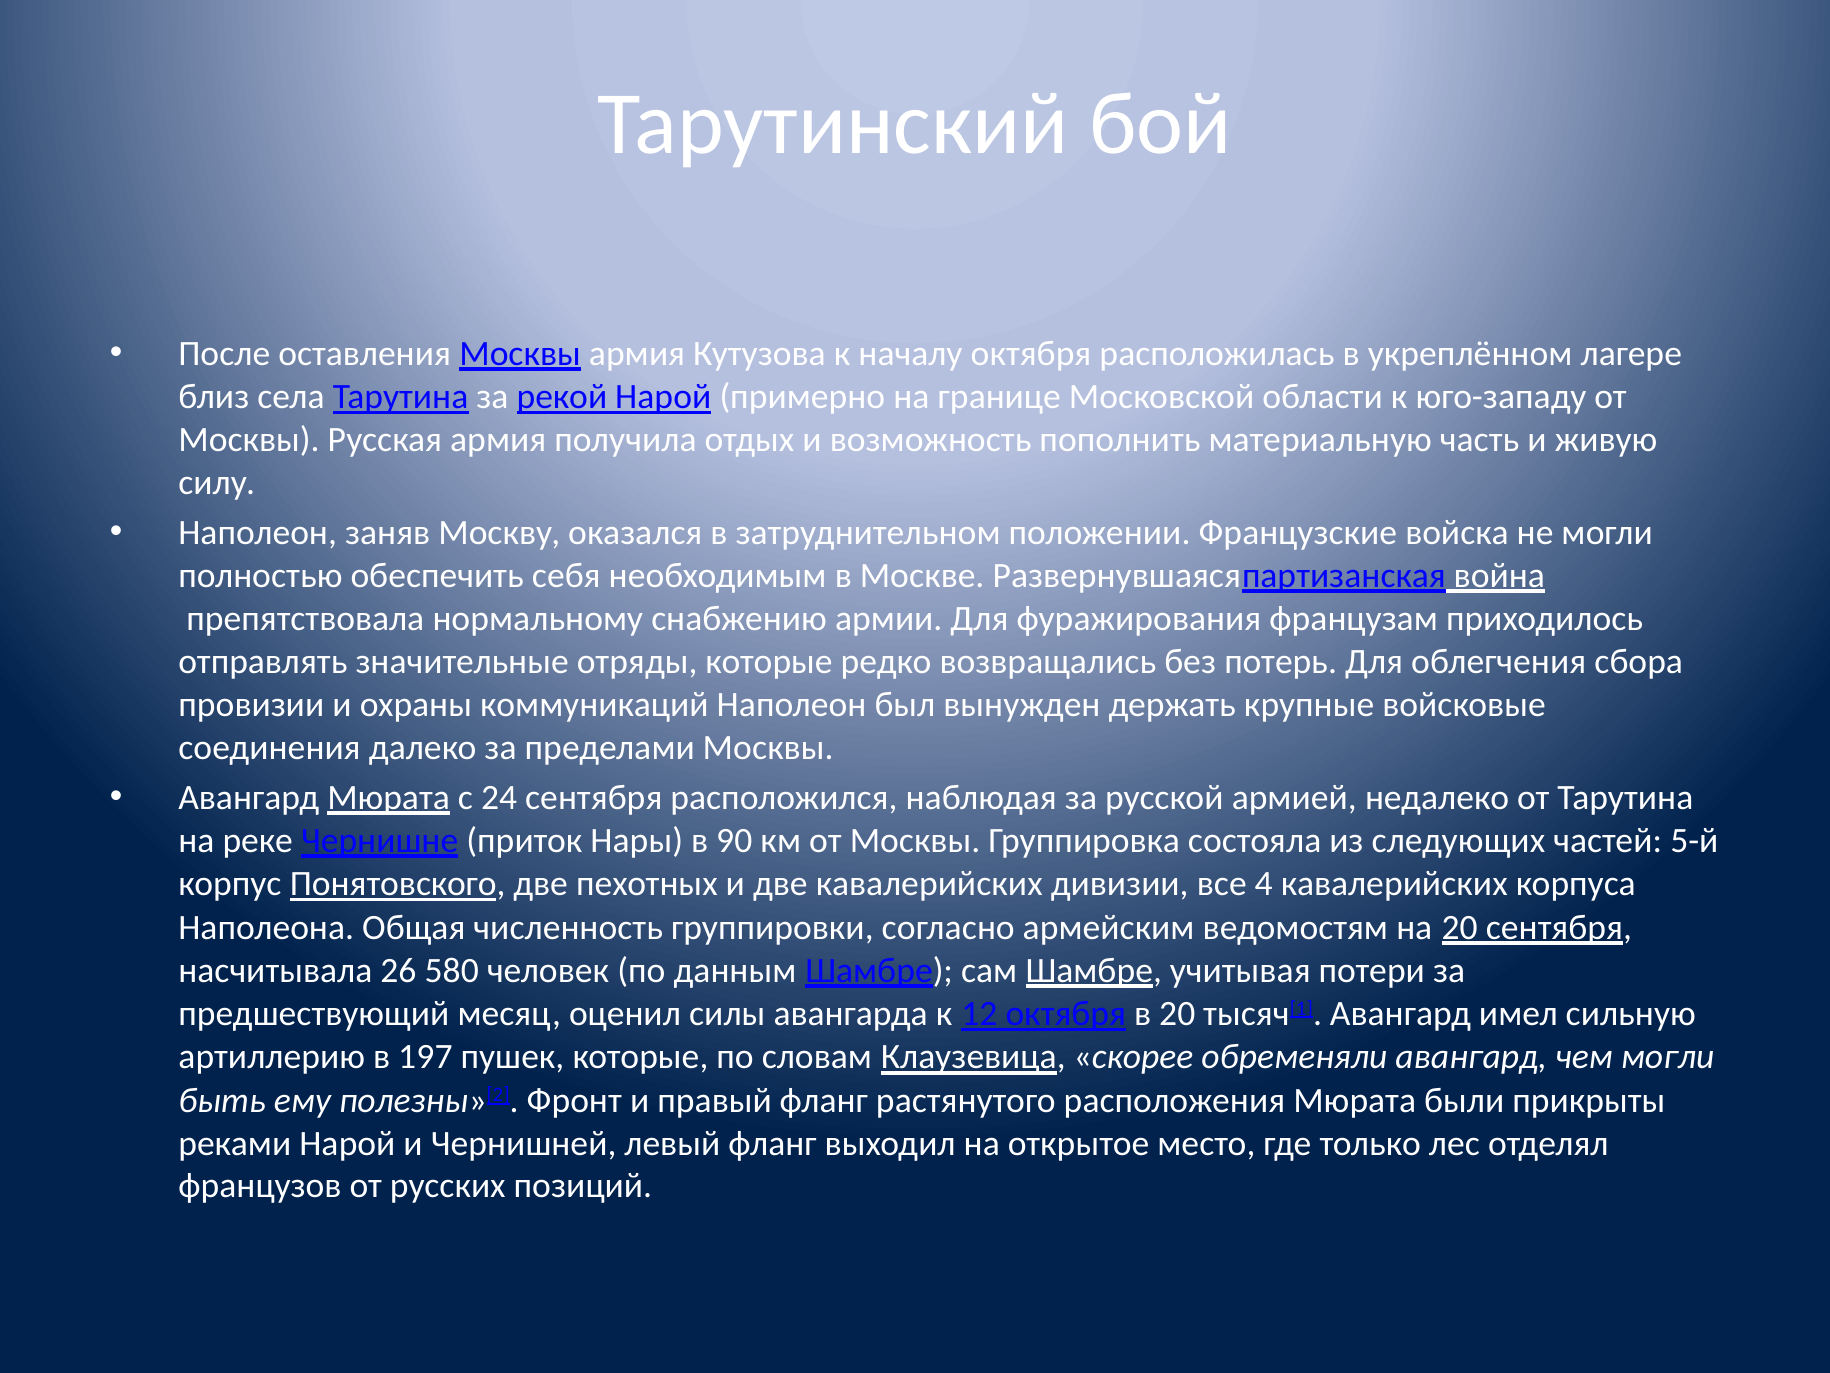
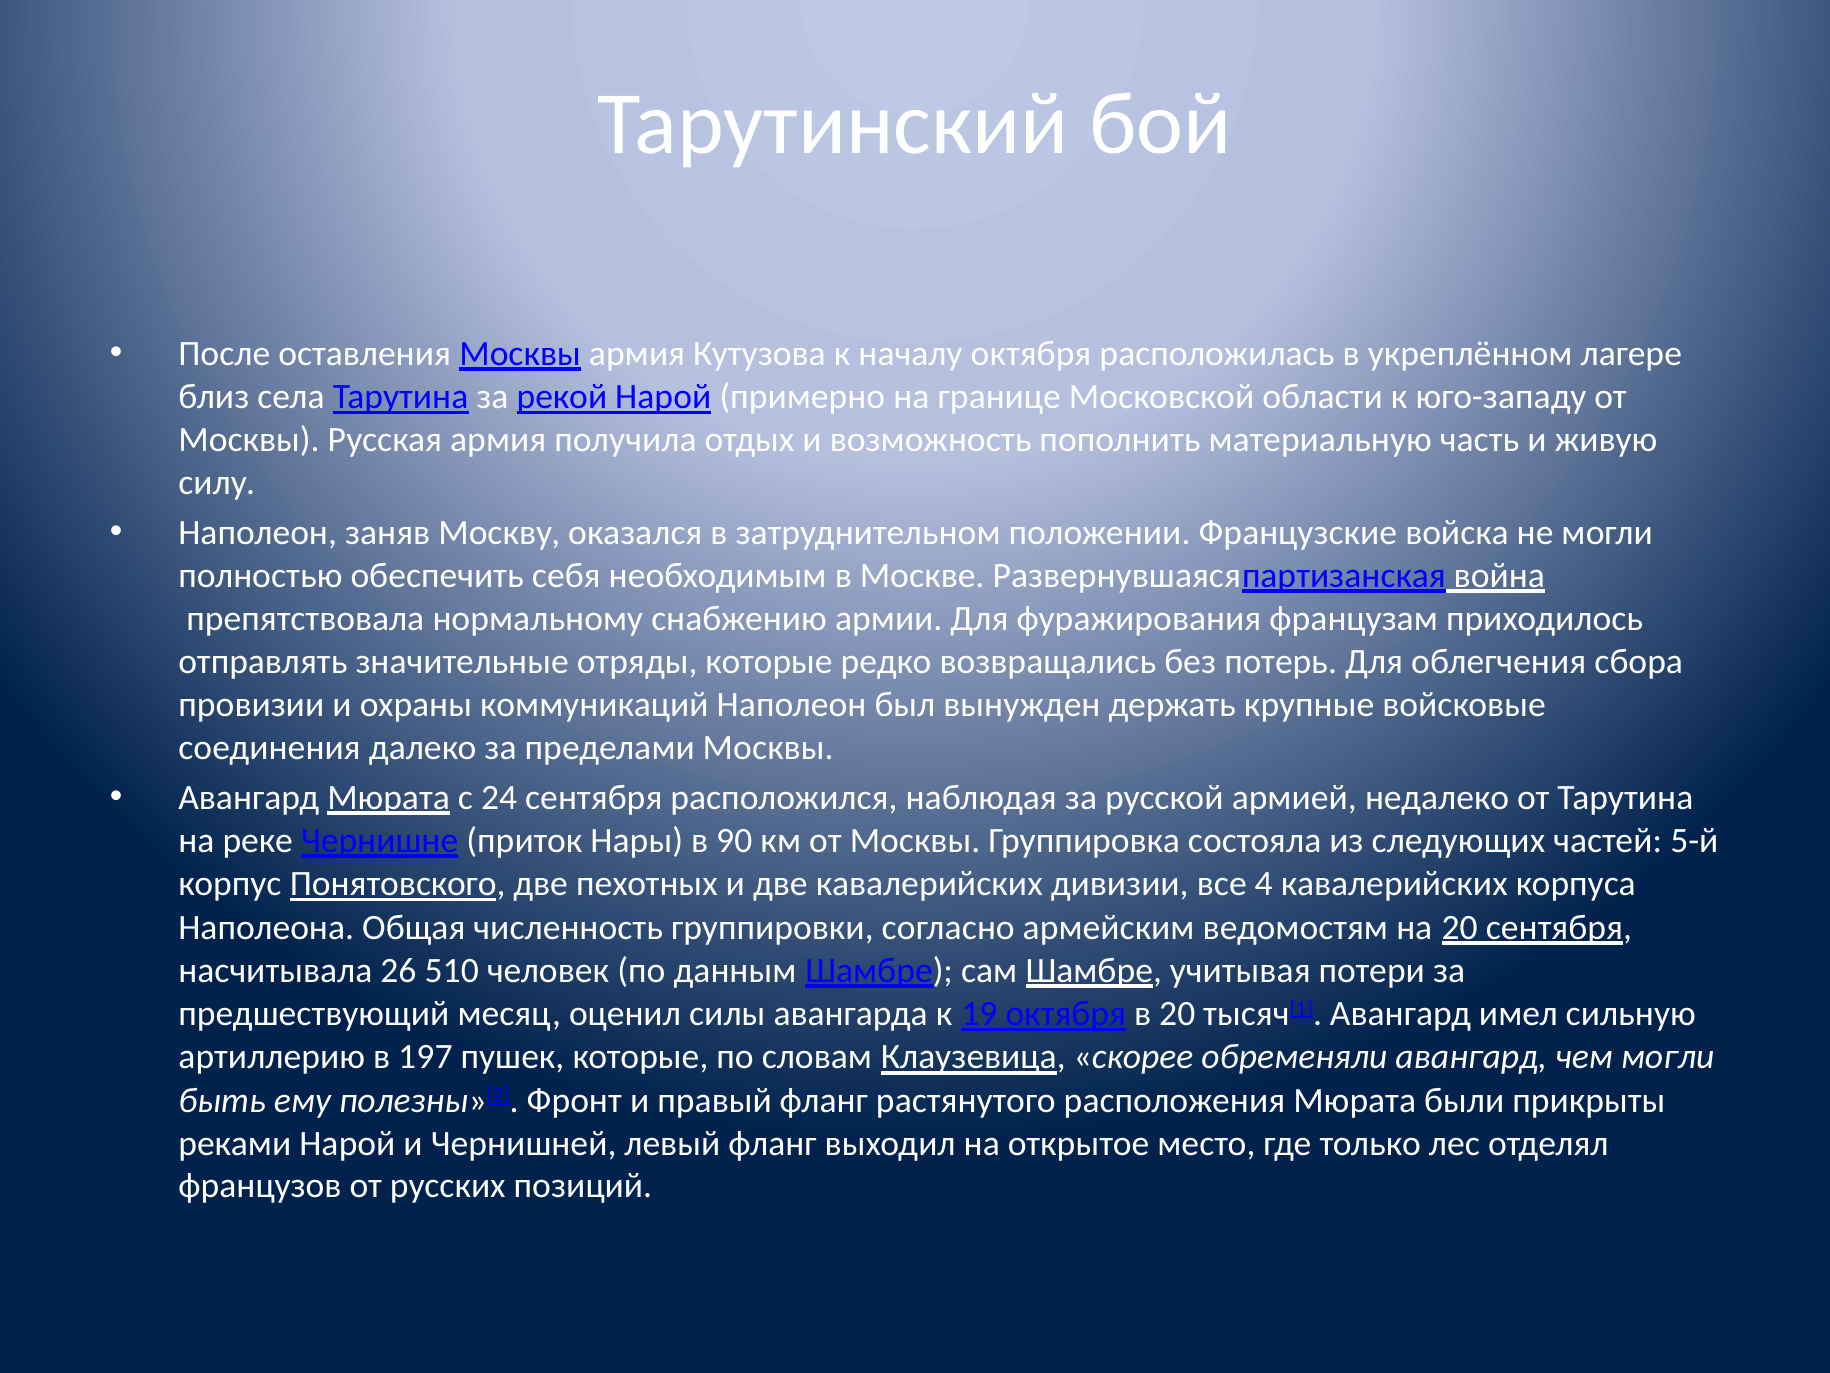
580: 580 -> 510 (452, 970)
12: 12 -> 19 (979, 1014)
